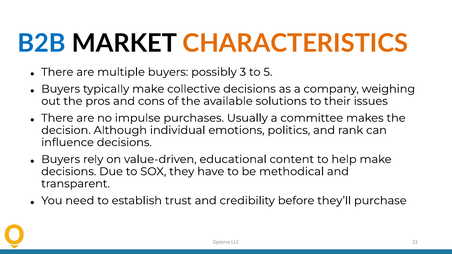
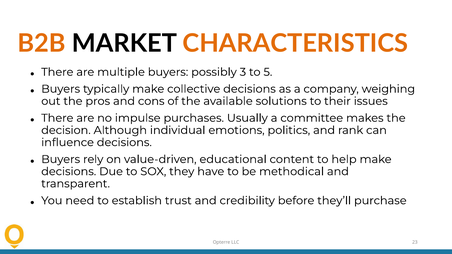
B2B colour: blue -> orange (42, 43)
